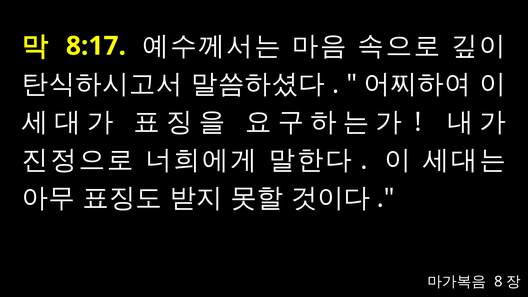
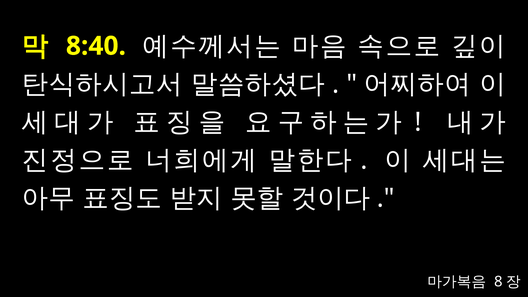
8:17: 8:17 -> 8:40 (96, 46)
